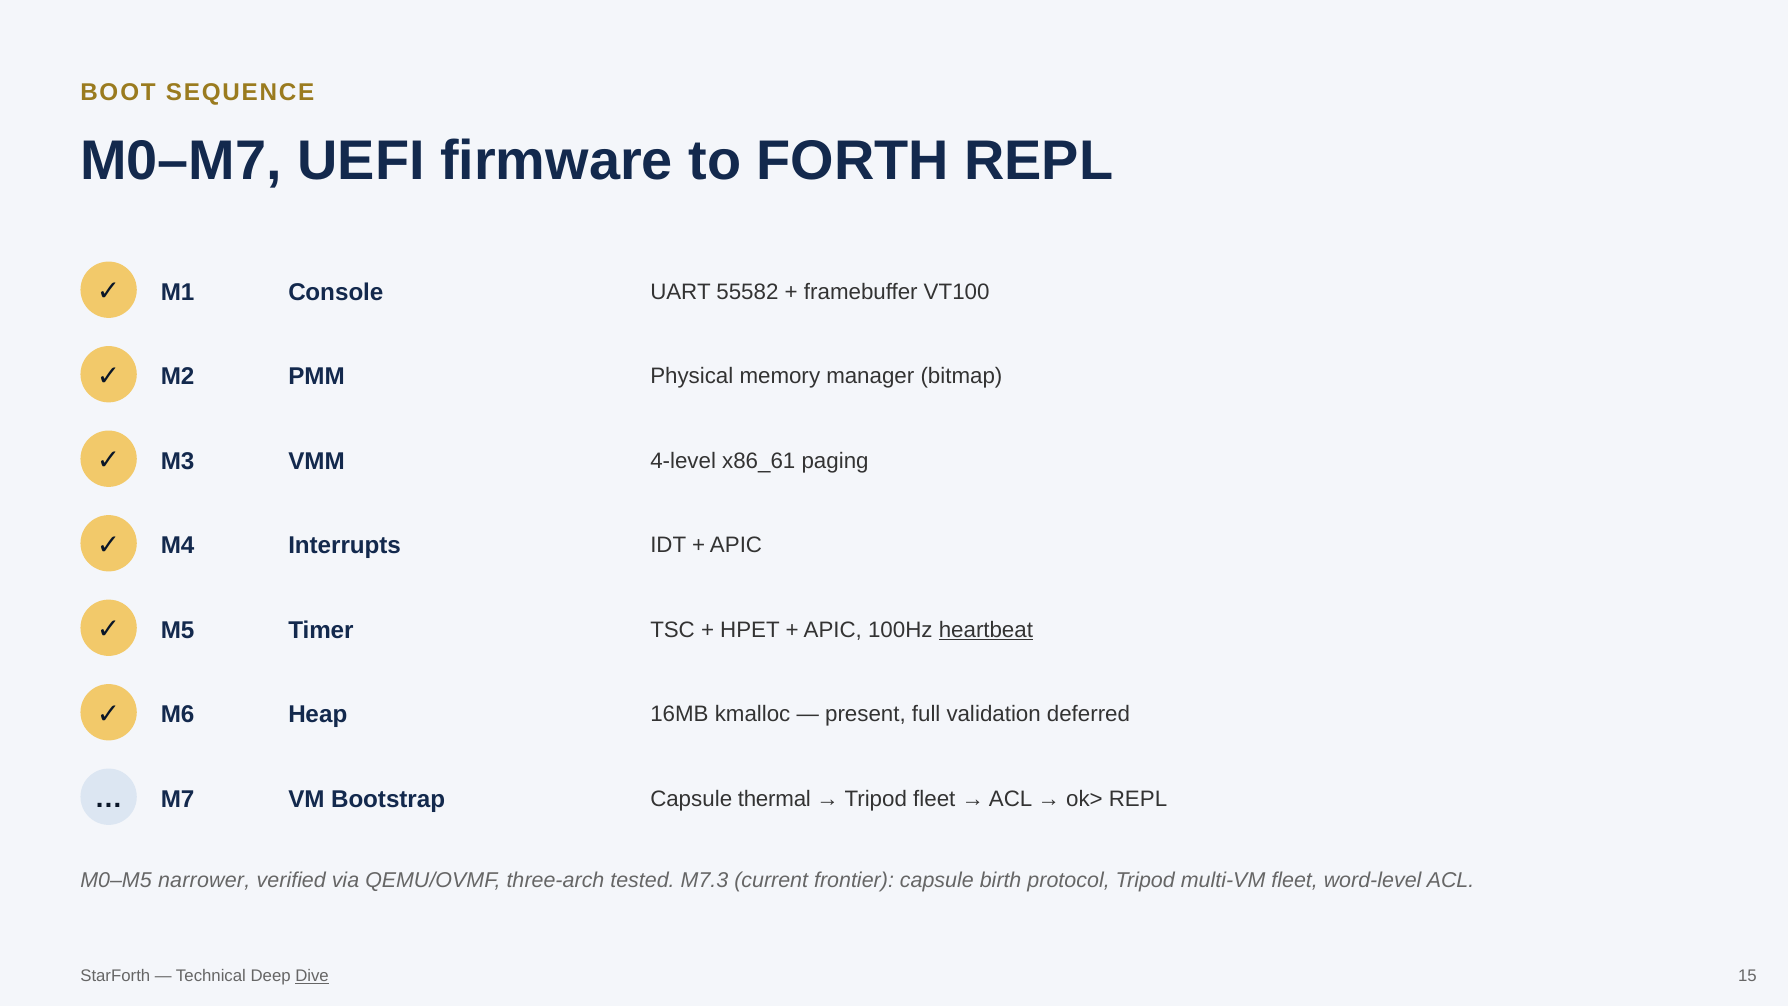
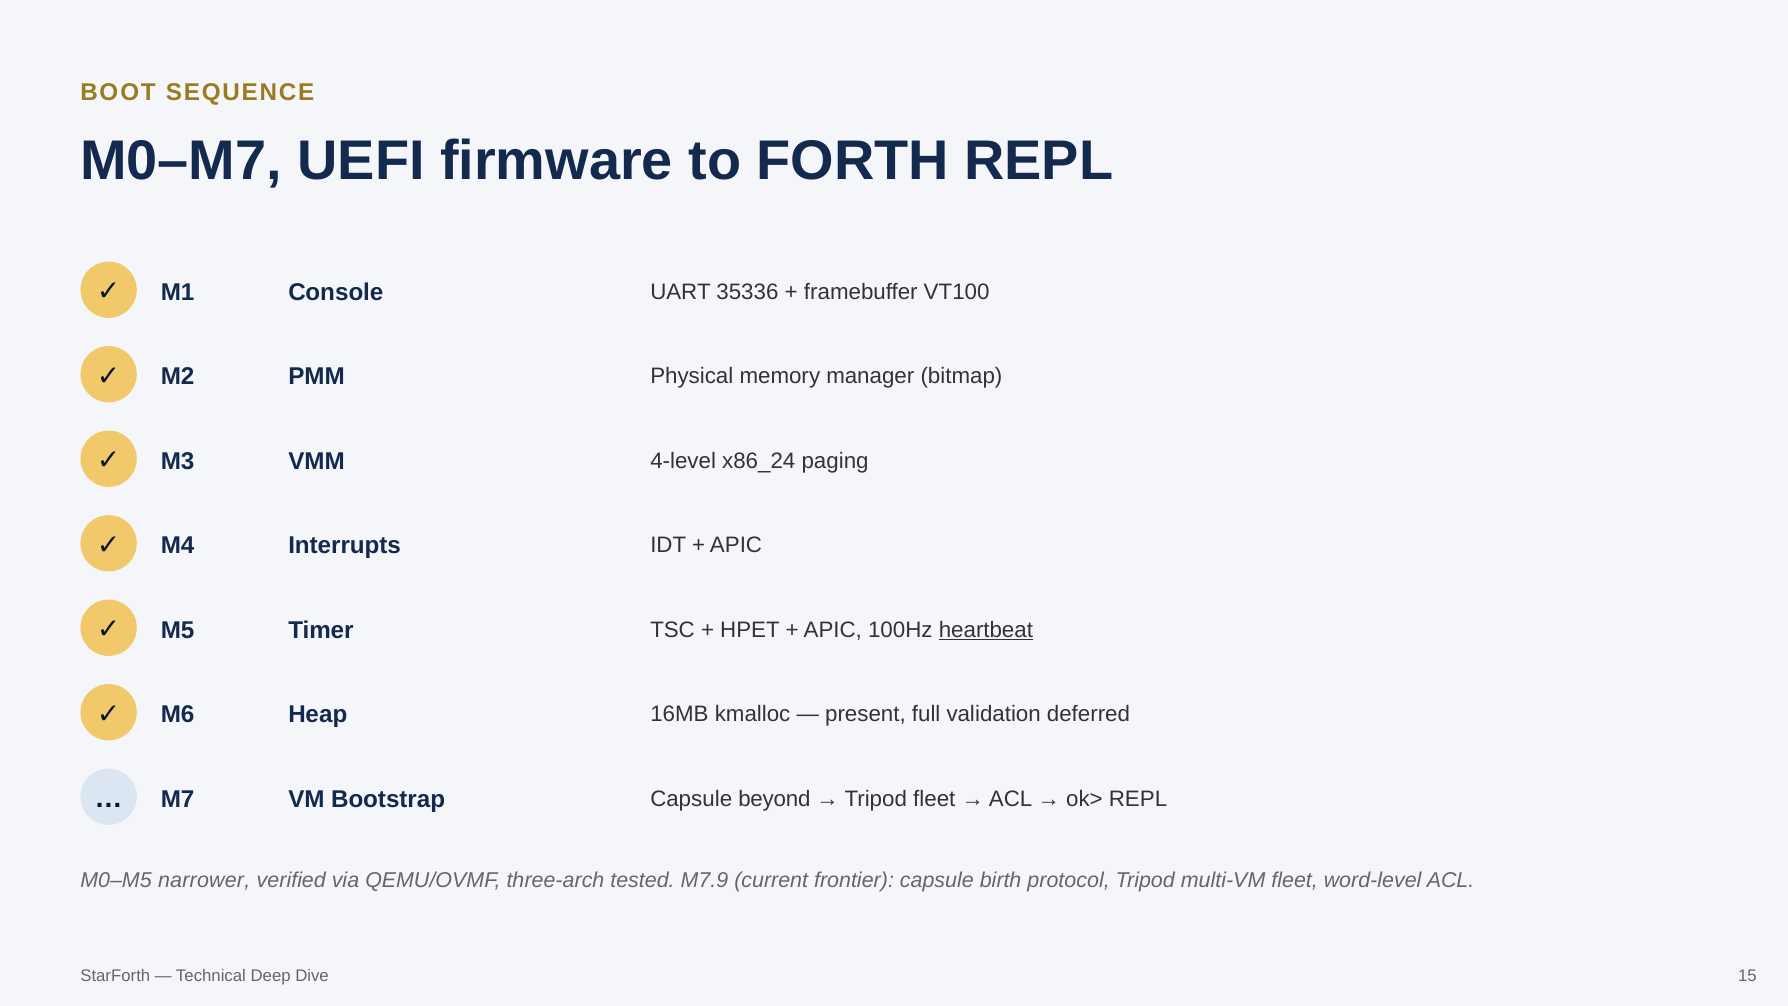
55582: 55582 -> 35336 (747, 292)
x86_61: x86_61 -> x86_24 (759, 461)
thermal: thermal -> beyond (774, 799)
M7.3: M7.3 -> M7.9 (704, 880)
Dive underline: present -> none (312, 976)
